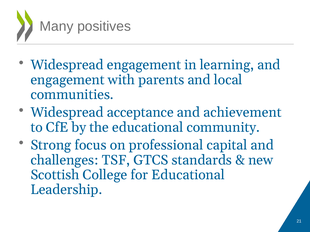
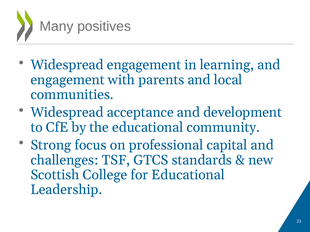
achievement: achievement -> development (243, 113)
